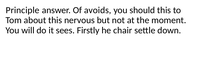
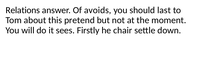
Principle: Principle -> Relations (23, 10)
should this: this -> last (164, 10)
nervous: nervous -> pretend (79, 20)
